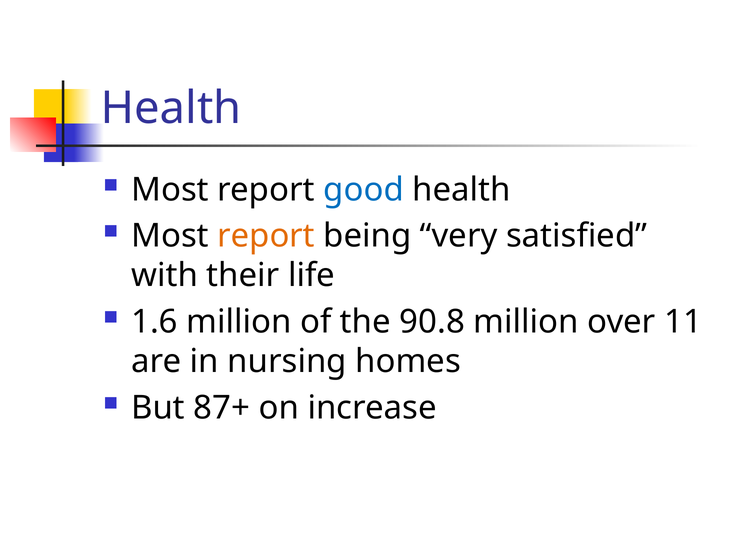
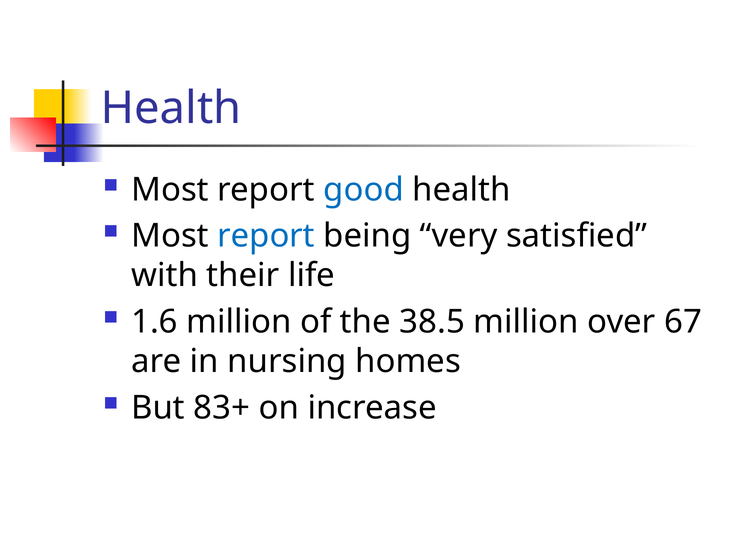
report colour: orange -> blue (266, 236)
90.8: 90.8 -> 38.5 (432, 321)
11: 11 -> 67 (683, 321)
87+: 87+ -> 83+ (222, 407)
